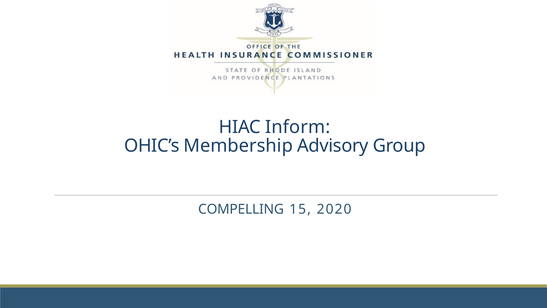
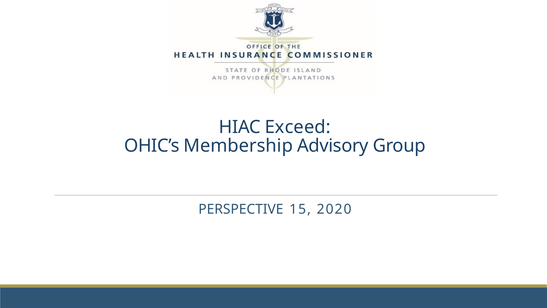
Inform: Inform -> Exceed (298, 127)
COMPELLING: COMPELLING -> PERSPECTIVE (241, 209)
